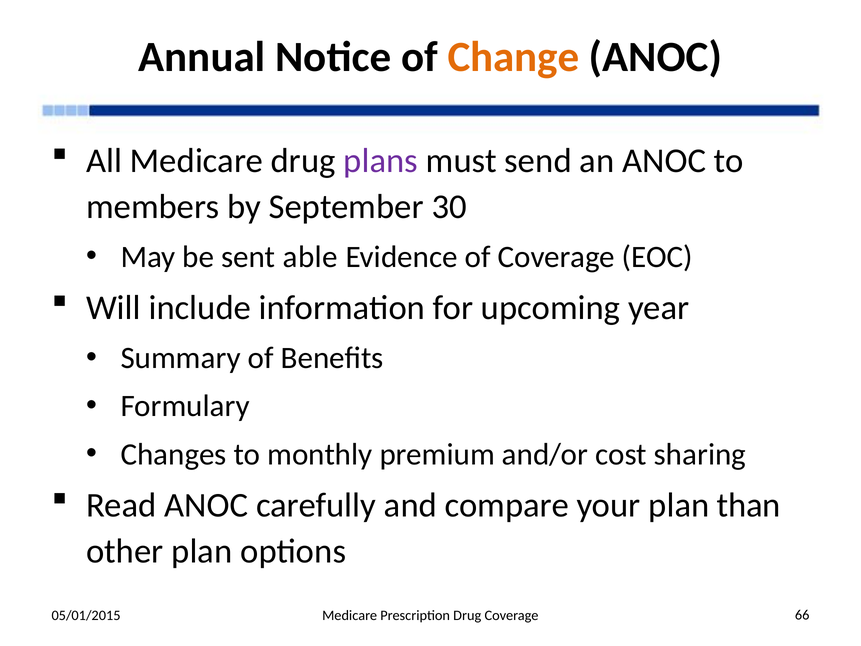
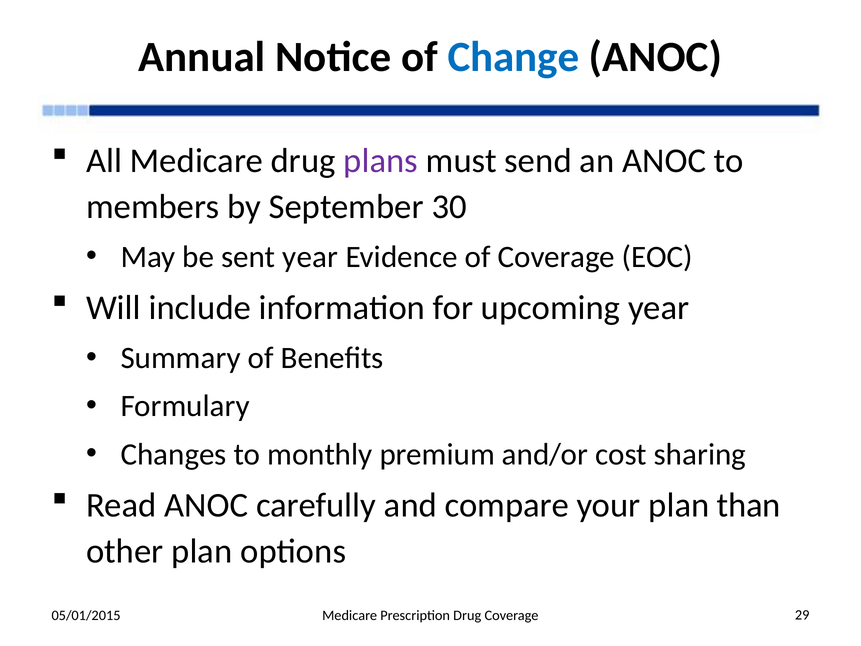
Change colour: orange -> blue (513, 57)
sent able: able -> year (310, 257)
66: 66 -> 29 (802, 615)
